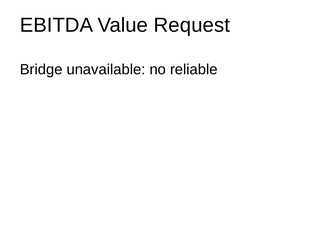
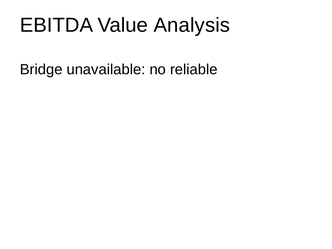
Request: Request -> Analysis (192, 25)
